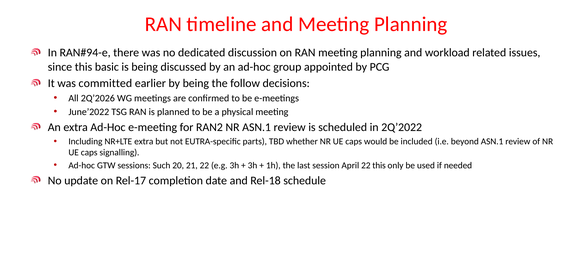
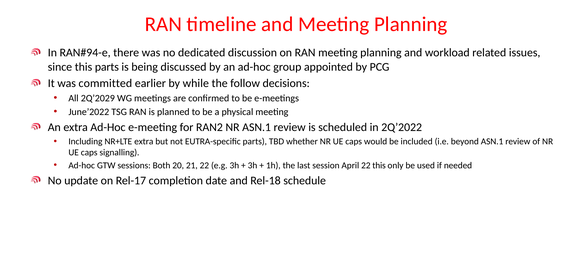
this basic: basic -> parts (107, 67)
by being: being -> while (196, 83)
2Q’2026: 2Q’2026 -> 2Q’2029 (98, 98)
Such: Such -> Both (162, 166)
